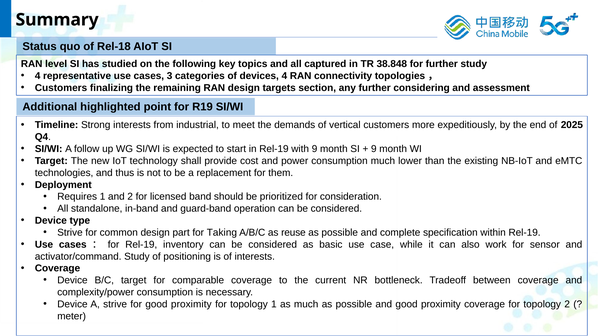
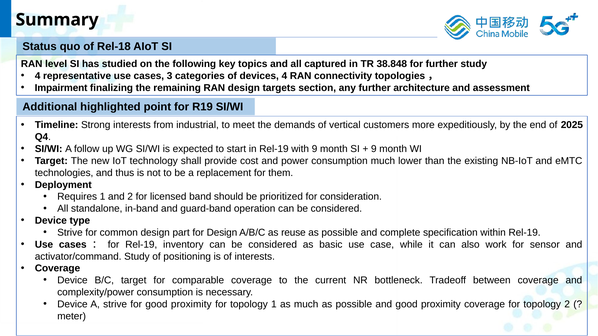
Customers: Customers -> Impairment (61, 88)
considering: considering -> architecture (422, 88)
for Taking: Taking -> Design (222, 233)
